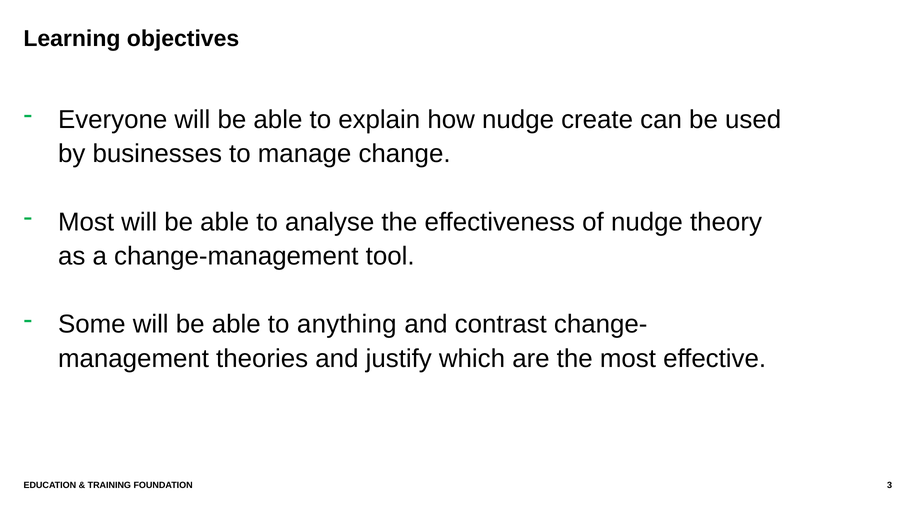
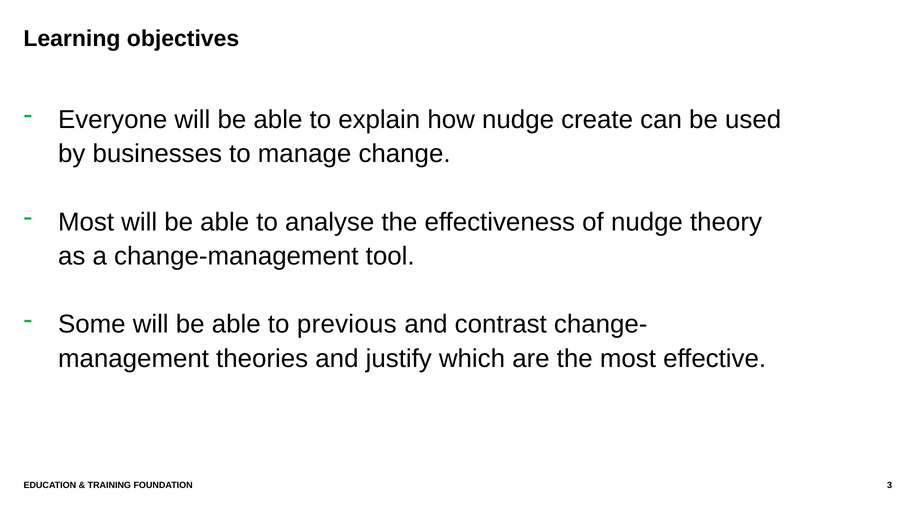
anything: anything -> previous (347, 325)
